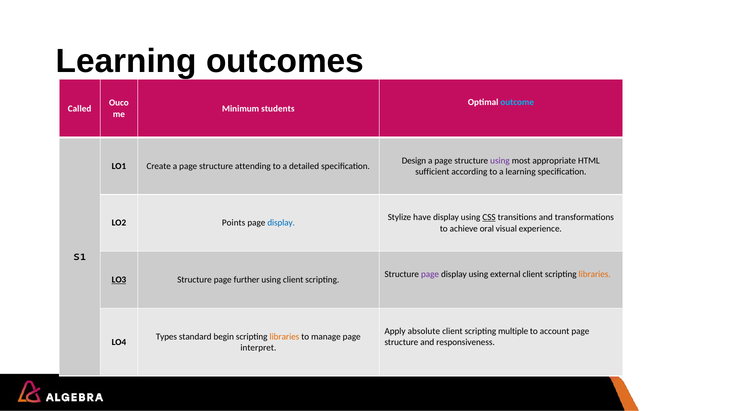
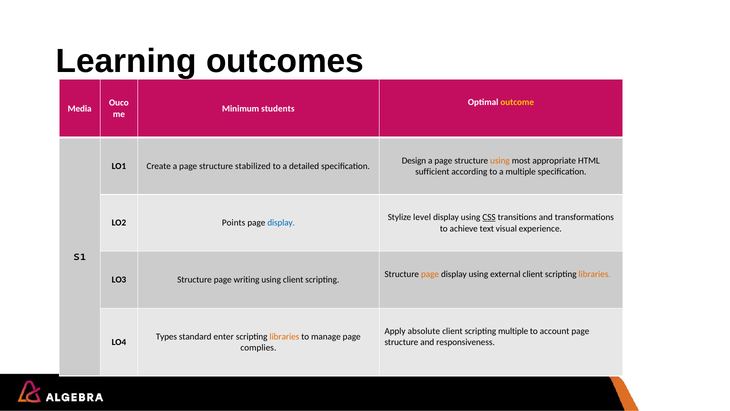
outcome colour: light blue -> yellow (517, 102)
Called: Called -> Media (80, 108)
using colour: purple -> orange (500, 160)
attending: attending -> stabilized (253, 166)
a learning: learning -> multiple (521, 172)
have: have -> level (422, 217)
oral: oral -> text (487, 228)
page colour: purple -> orange (430, 274)
LO3 underline: present -> none (119, 280)
further: further -> writing (247, 280)
begin: begin -> enter (224, 336)
interpret: interpret -> complies (258, 347)
